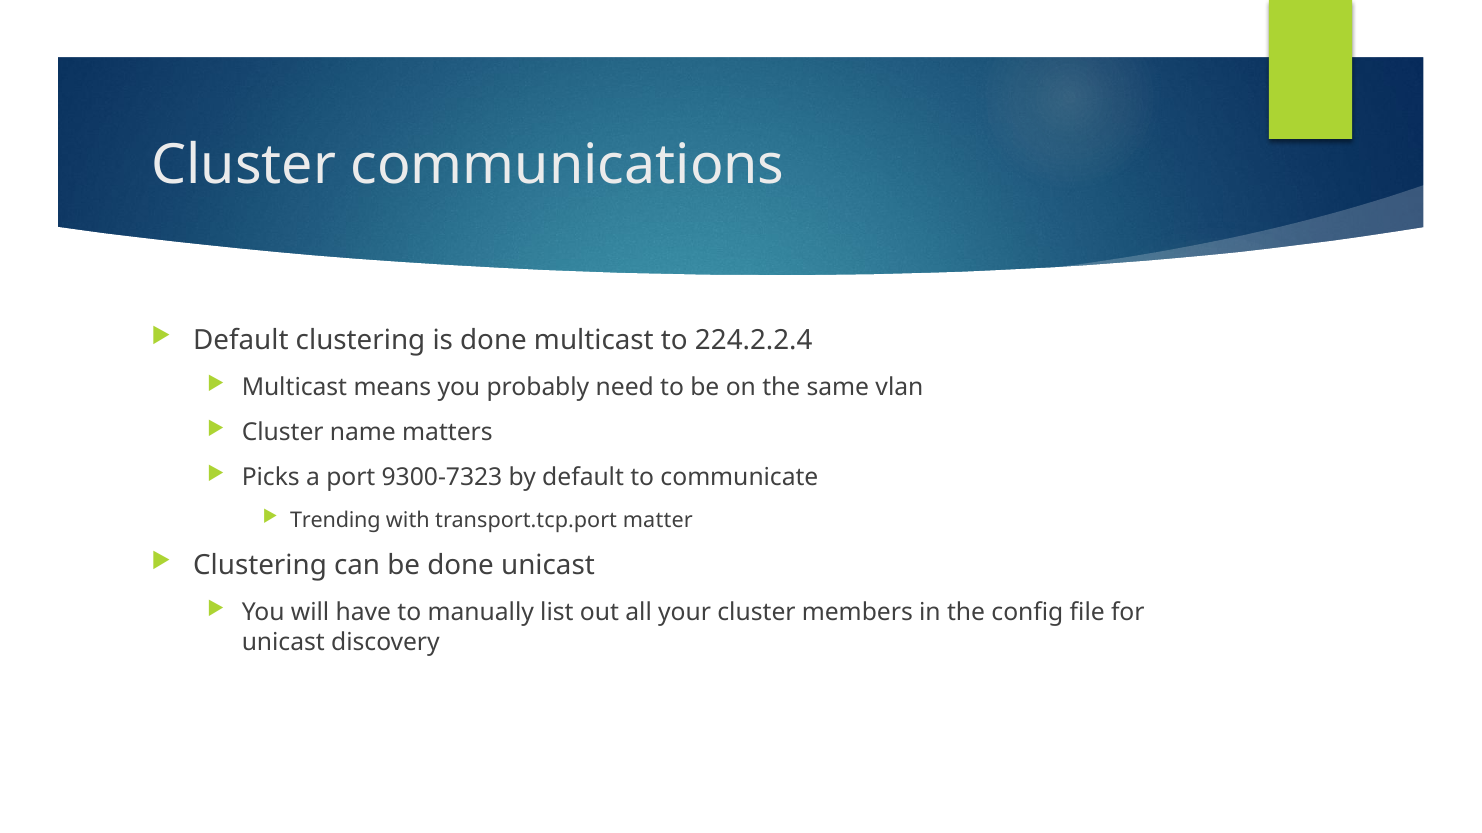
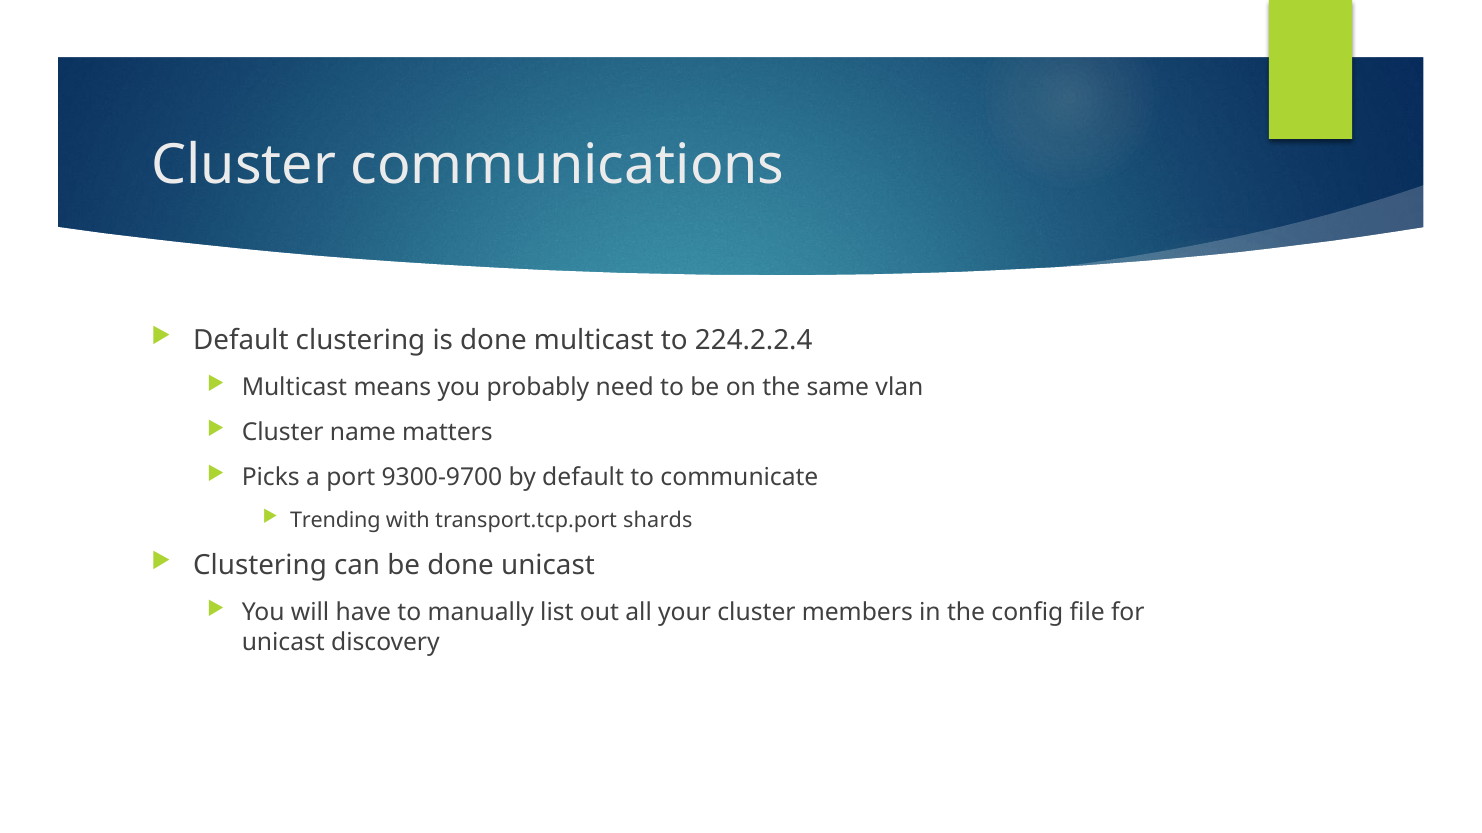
9300-7323: 9300-7323 -> 9300-9700 (442, 477)
matter: matter -> shards (658, 521)
